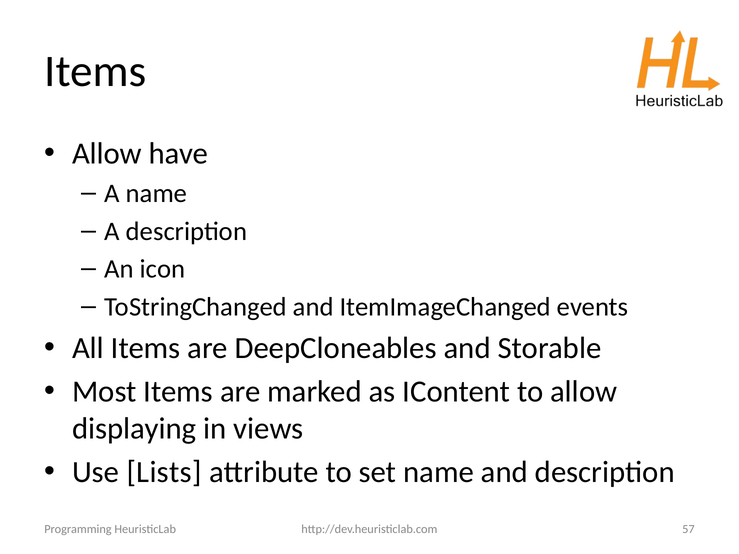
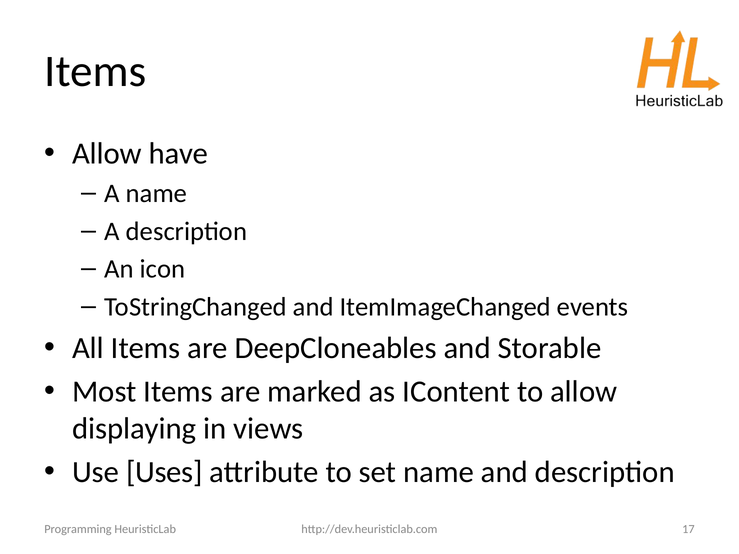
Lists: Lists -> Uses (164, 472)
57: 57 -> 17 (688, 529)
